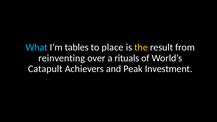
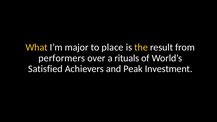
What colour: light blue -> yellow (37, 47)
tables: tables -> major (77, 47)
reinventing: reinventing -> performers (62, 58)
Catapult: Catapult -> Satisfied (45, 69)
